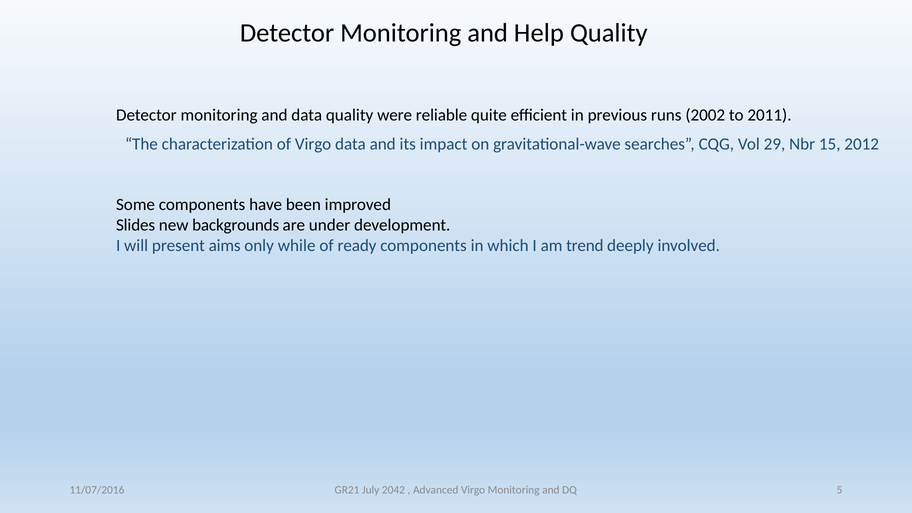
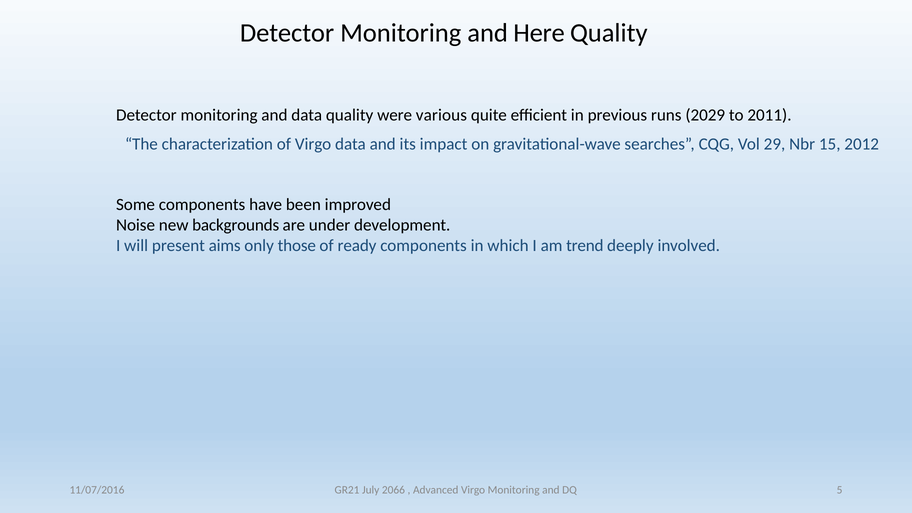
Help: Help -> Here (539, 33)
reliable: reliable -> various (441, 115)
2002: 2002 -> 2029 (705, 115)
Slides: Slides -> Noise (136, 225)
while: while -> those (297, 246)
2042: 2042 -> 2066 (393, 490)
